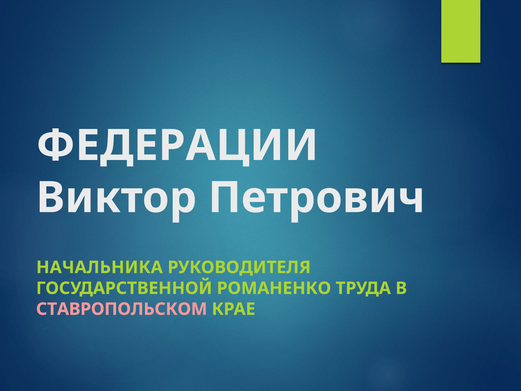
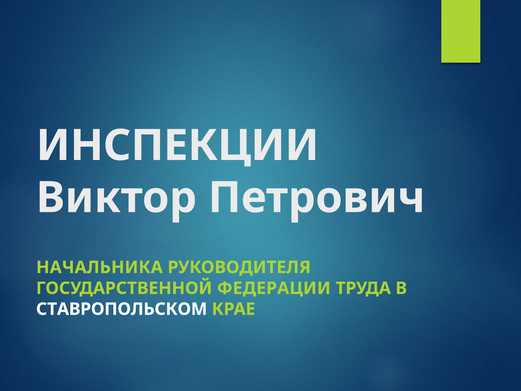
ФЕДЕРАЦИИ: ФЕДЕРАЦИИ -> ИНСПЕКЦИИ (178, 146)
РОМАНЕНКО: РОМАНЕНКО -> ФЕДЕРАЦИИ (274, 288)
СТАВРОПОЛЬСКОМ colour: pink -> white (122, 309)
